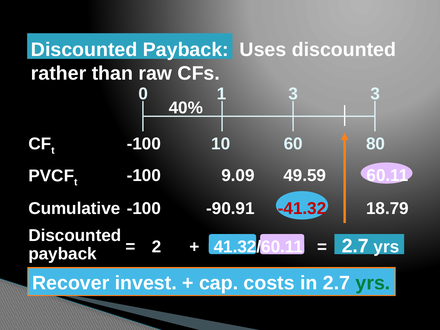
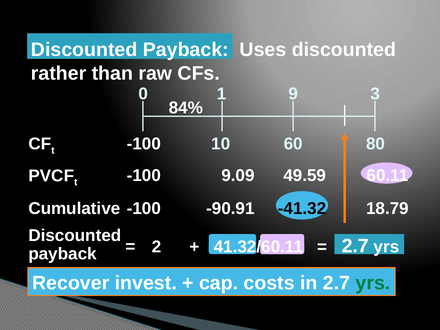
1 3: 3 -> 9 (293, 94)
40%: 40% -> 84% (186, 108)
-41.32 colour: red -> black (302, 209)
